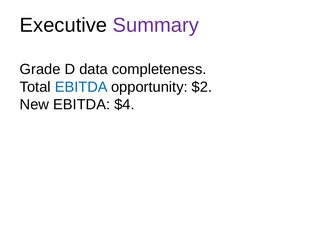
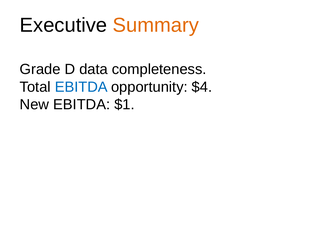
Summary colour: purple -> orange (156, 25)
$2: $2 -> $4 (202, 87)
$4: $4 -> $1 (124, 104)
